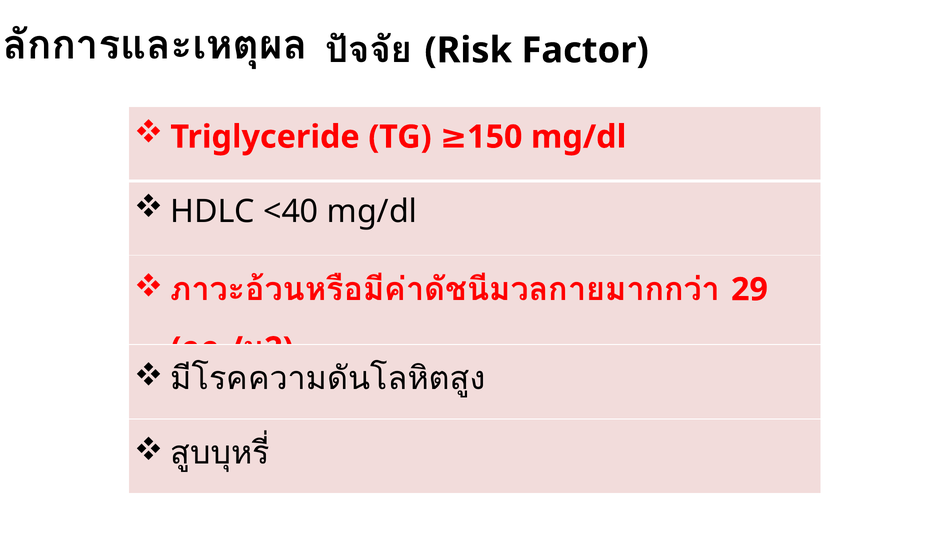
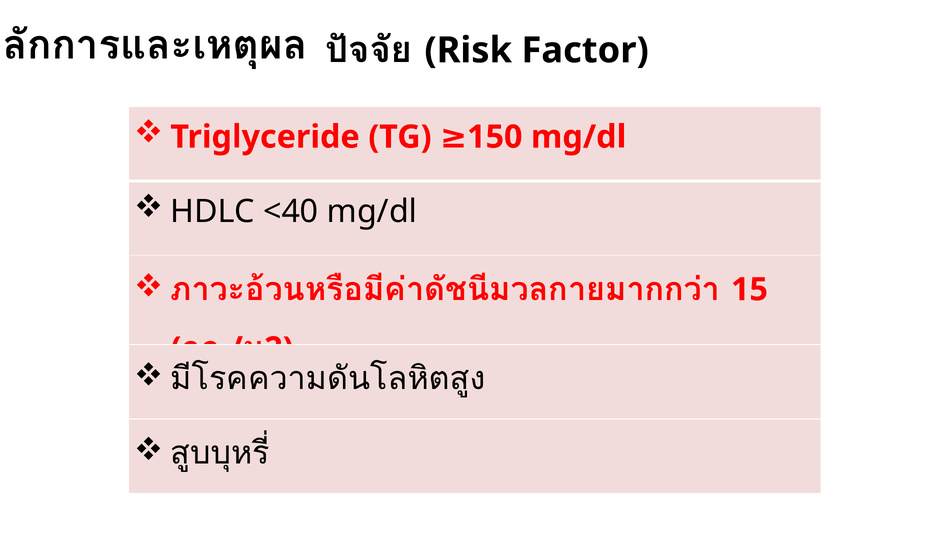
29: 29 -> 15 (749, 290)
